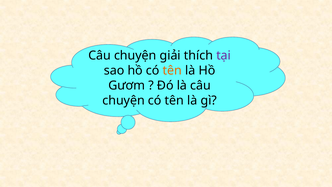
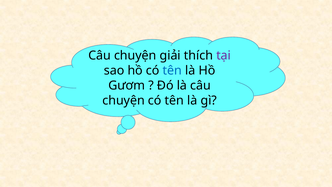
tên colour: orange -> blue (172, 70)
